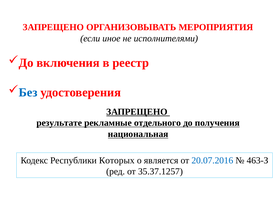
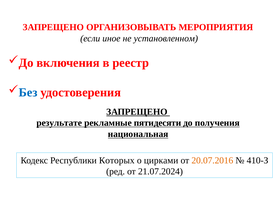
исполнителями: исполнителями -> установленном (166, 38)
отдельного: отдельного -> пятидесяти (158, 123)
является: является -> цирками (161, 160)
20.07.2016 colour: blue -> orange (212, 160)
463-З: 463-З -> 410-З (257, 160)
35.37.1257: 35.37.1257 -> 21.07.2024 (160, 171)
